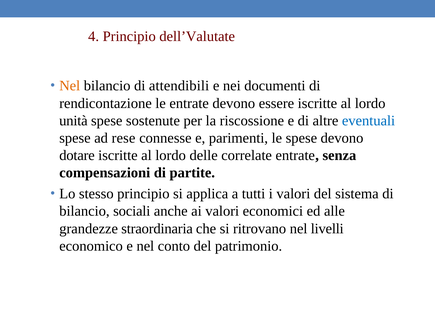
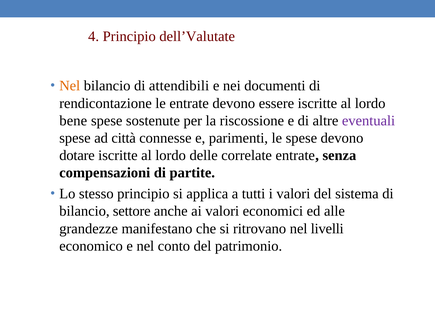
unità: unità -> bene (73, 121)
eventuali colour: blue -> purple (369, 121)
rese: rese -> città (124, 138)
sociali: sociali -> settore (132, 211)
straordinaria: straordinaria -> manifestano (157, 229)
